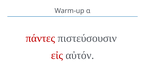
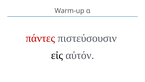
εἰς colour: red -> black (57, 55)
